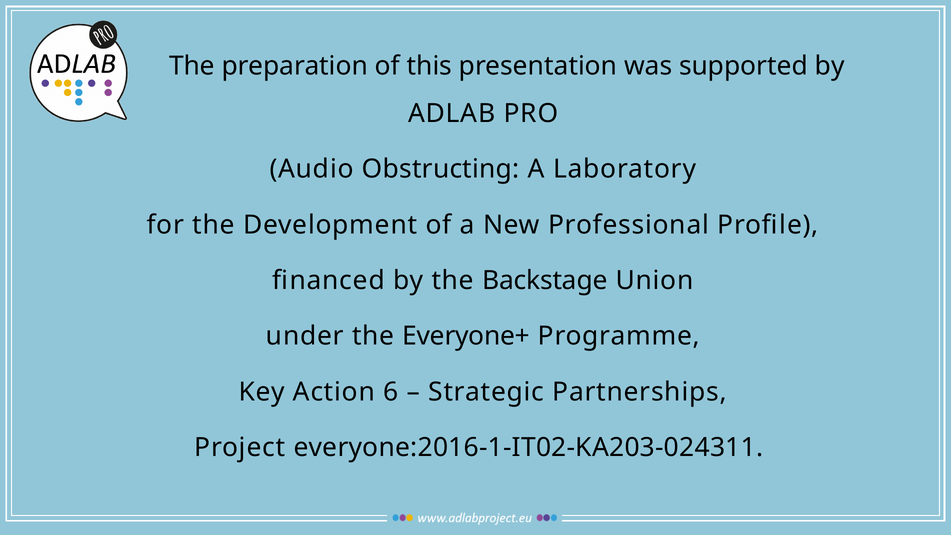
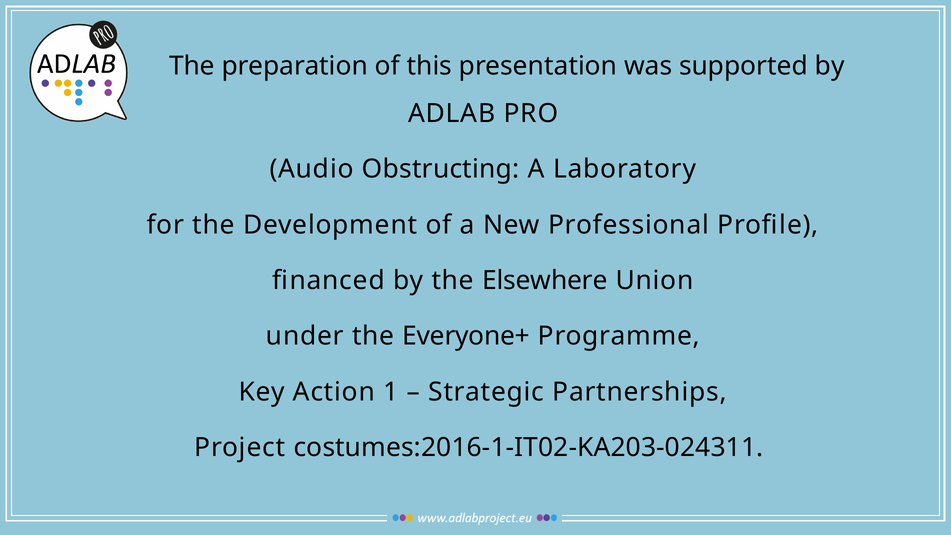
Backstage: Backstage -> Elsewhere (545, 281)
6: 6 -> 1 (391, 392)
everyone:2016-1-IT02-KA203-024311: everyone:2016-1-IT02-KA203-024311 -> costumes:2016-1-IT02-KA203-024311 (528, 447)
